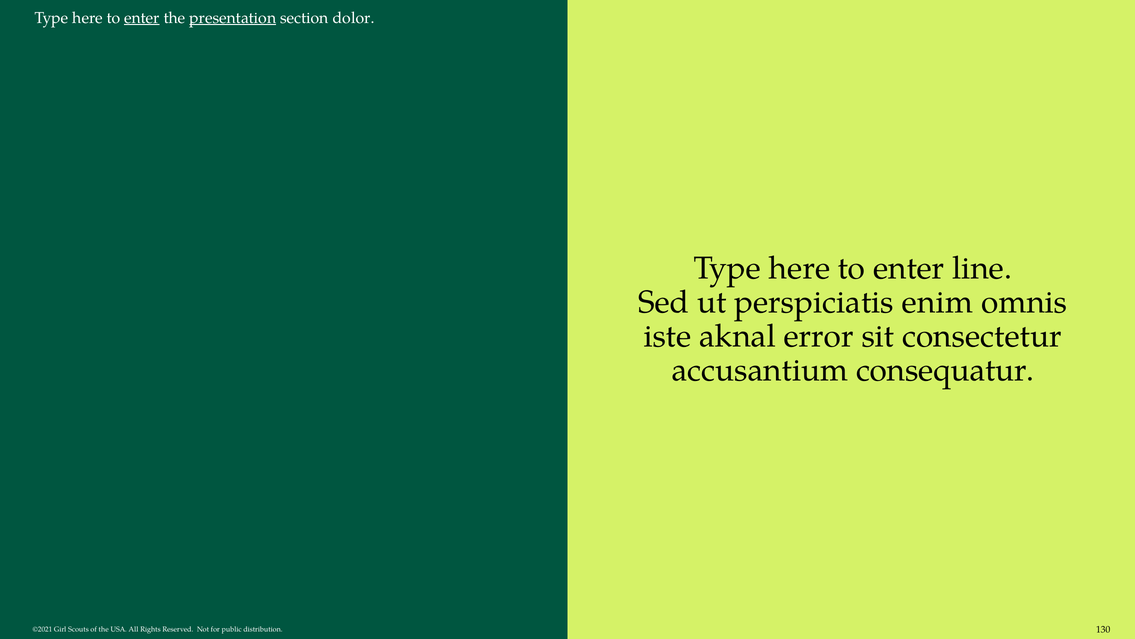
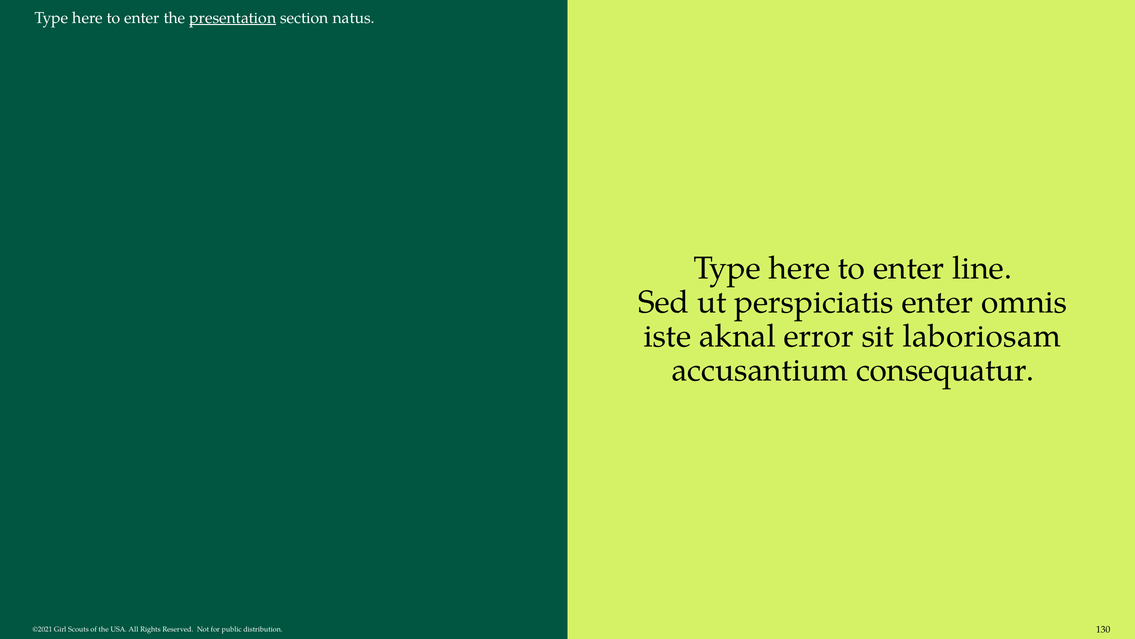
enter underline: present -> none (142, 18)
dolor: dolor -> natus (354, 18)
perspiciatis enim: enim -> enter (938, 302)
consectetur: consectetur -> laboriosam (982, 336)
